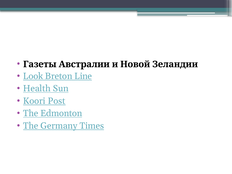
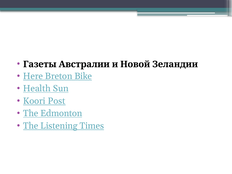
Look: Look -> Here (33, 76)
Line: Line -> Bike (83, 76)
Germany: Germany -> Listening (59, 126)
